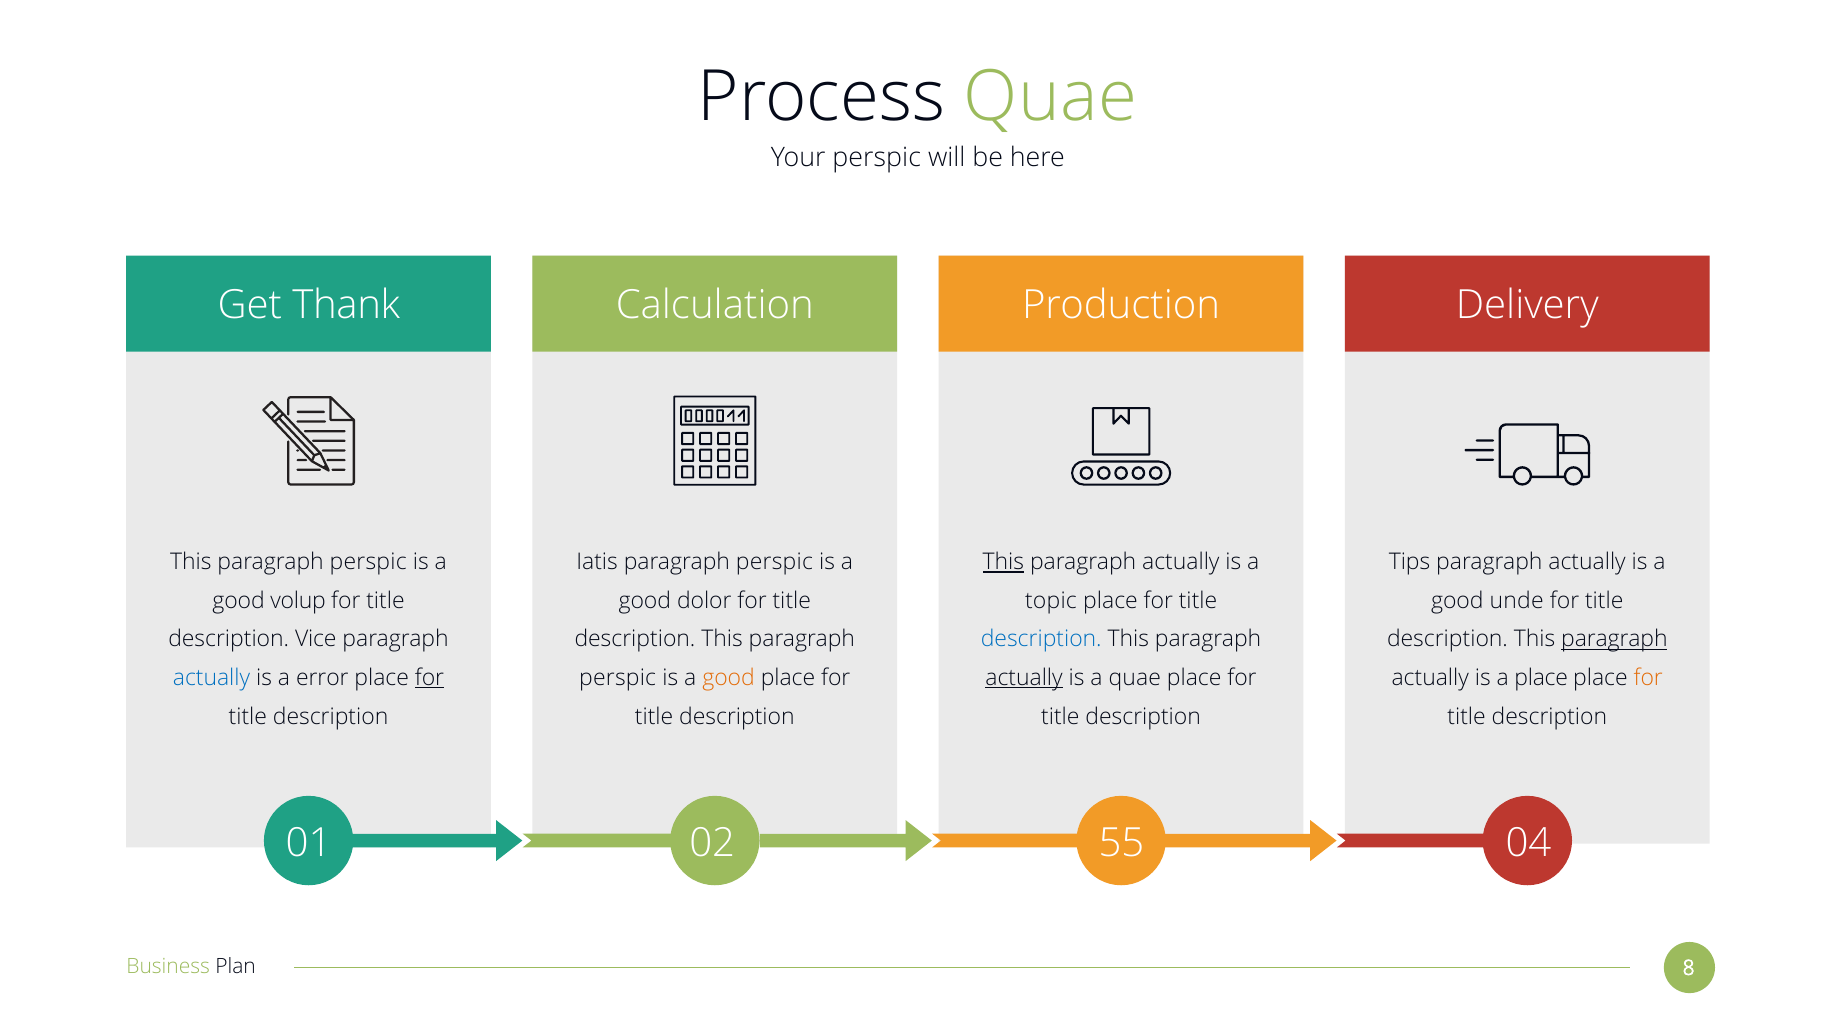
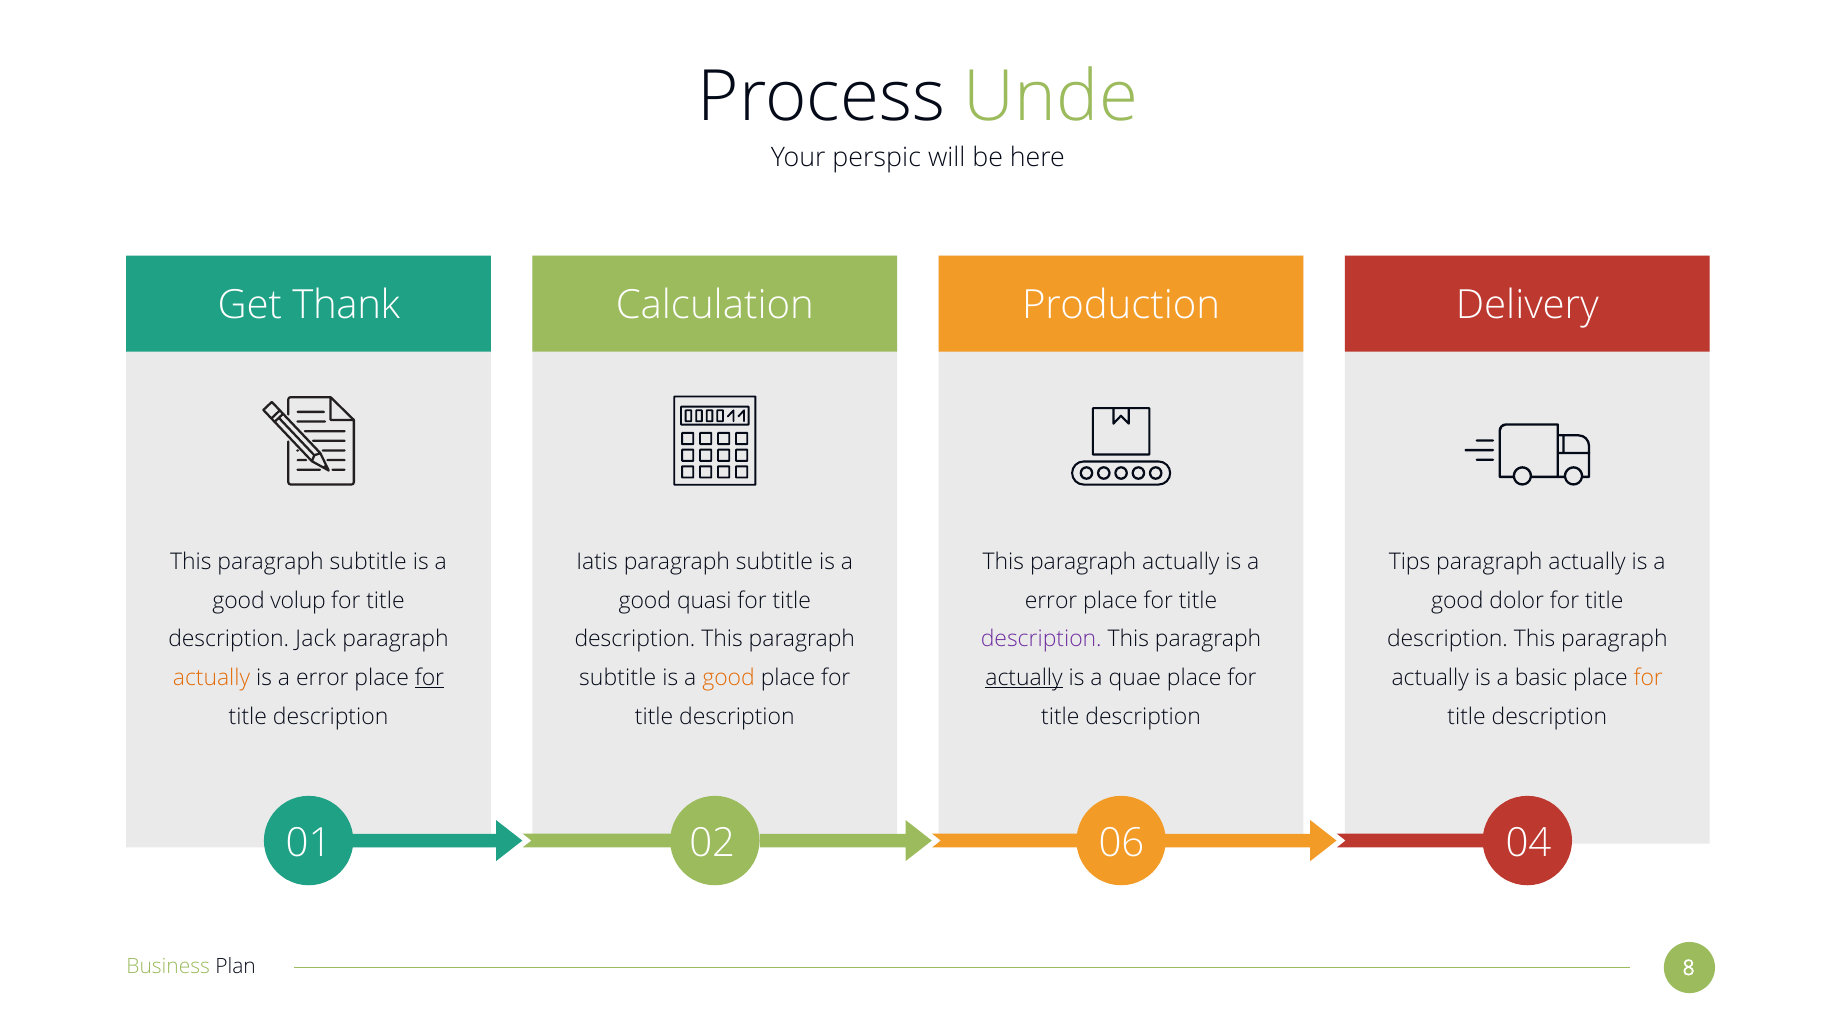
Process Quae: Quae -> Unde (1051, 97)
perspic: perspic -> subtitle (368, 562)
perspic: perspic -> subtitle (774, 562)
This underline: present -> none (1003, 562)
dolor: dolor -> quasi (704, 601)
topic: topic -> error (1051, 601)
unde: unde -> dolor (1517, 601)
Vice: Vice -> Jack (316, 639)
description colour: blue -> purple (1041, 639)
paragraph underline: present -> none (1614, 639)
actually colour: blue -> orange (211, 678)
perspic: perspic -> subtitle (618, 678)
a place: place -> basic (1541, 678)
55: 55 -> 06 (1121, 843)
